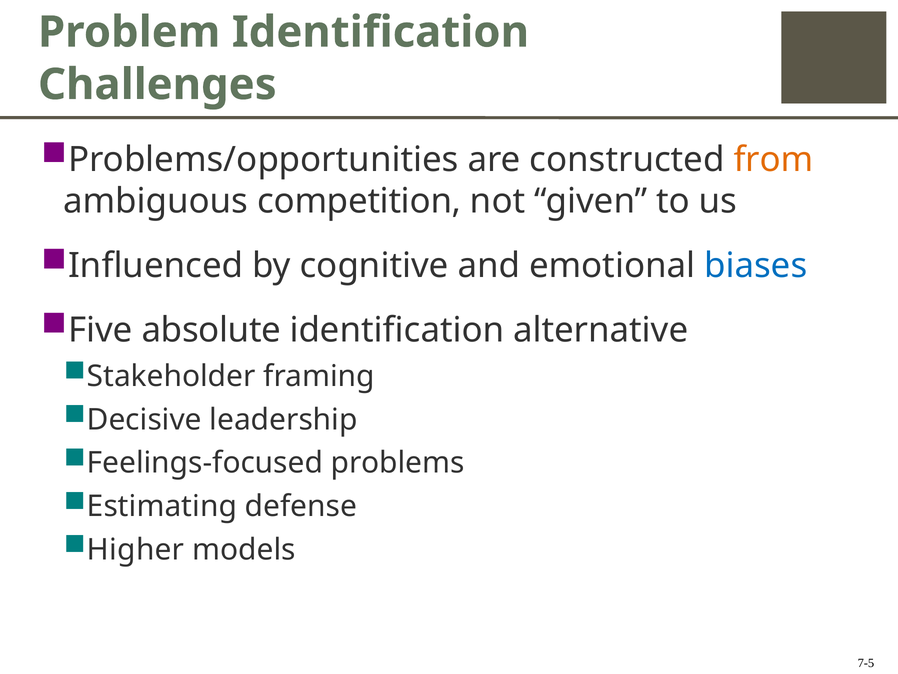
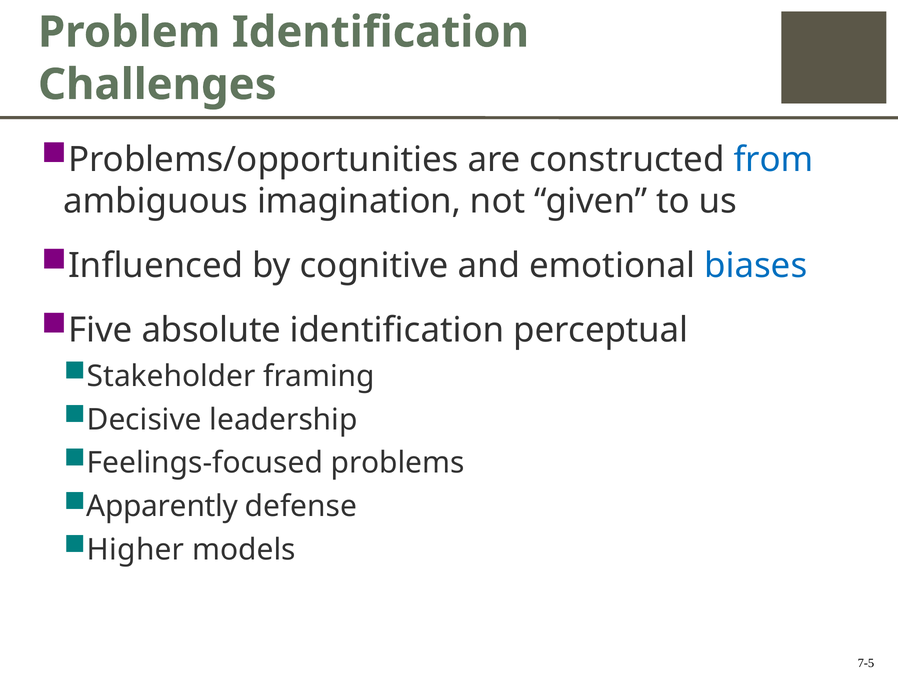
from colour: orange -> blue (773, 159)
competition: competition -> imagination (359, 201)
alternative: alternative -> perceptual (601, 330)
Estimating: Estimating -> Apparently (162, 506)
